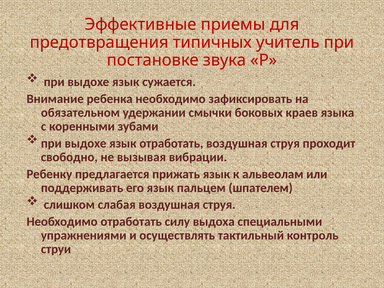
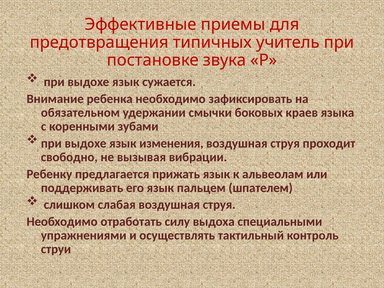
язык отработать: отработать -> изменения (171, 143)
